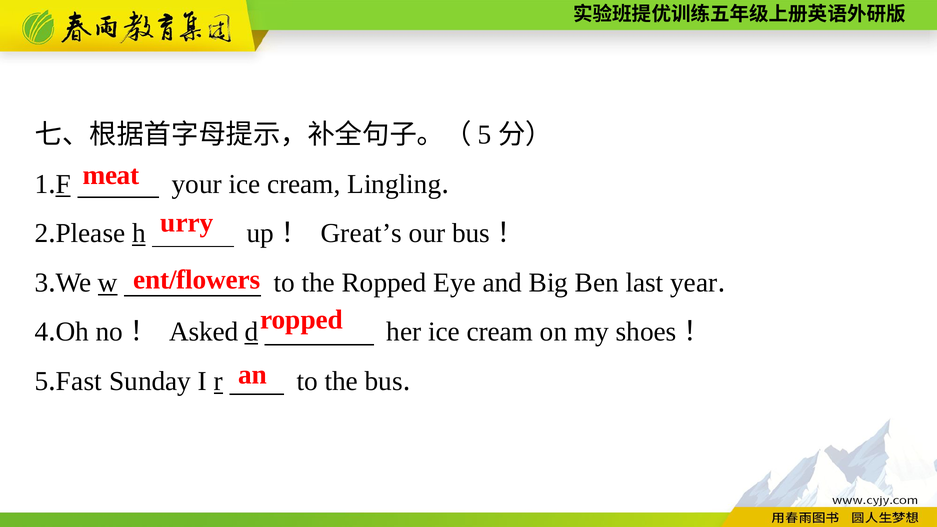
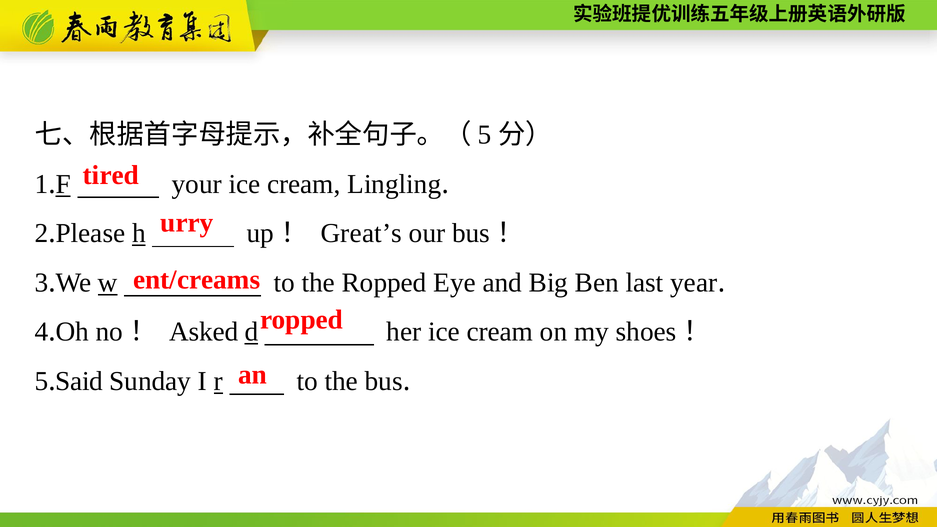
meat: meat -> tired (111, 175)
ent/flowers: ent/flowers -> ent/creams (197, 280)
Fast: Fast -> Said (79, 381)
